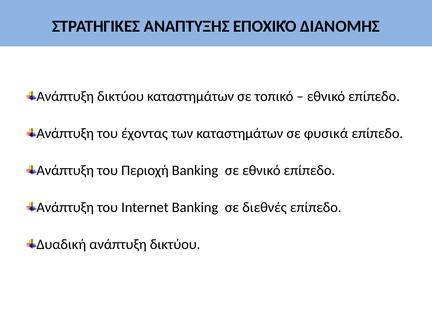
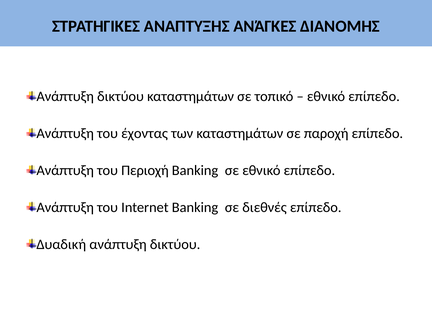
ΕΠΟΧΙΚΌ: ΕΠΟΧΙΚΌ -> ΑΝΆΓΚΕΣ (265, 26)
φυσικά: φυσικά -> παροχή (326, 133)
